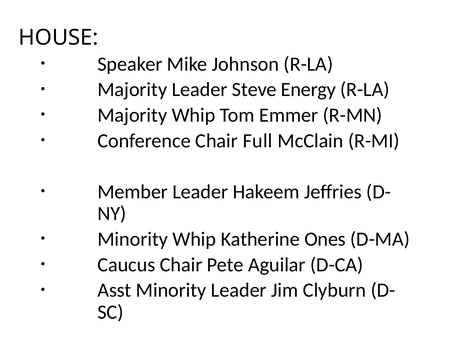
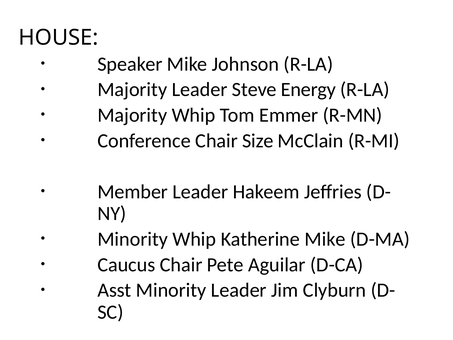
Full: Full -> Size (258, 141)
Katherine Ones: Ones -> Mike (325, 239)
